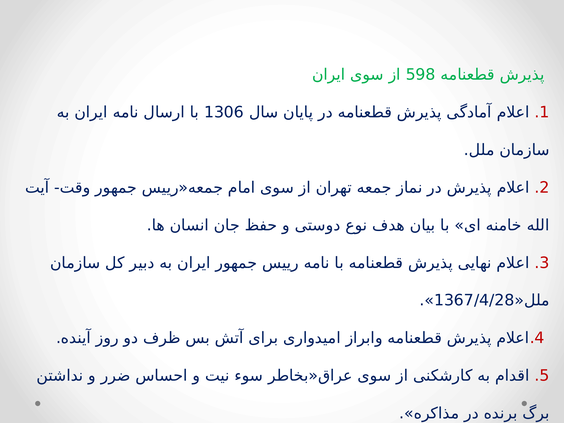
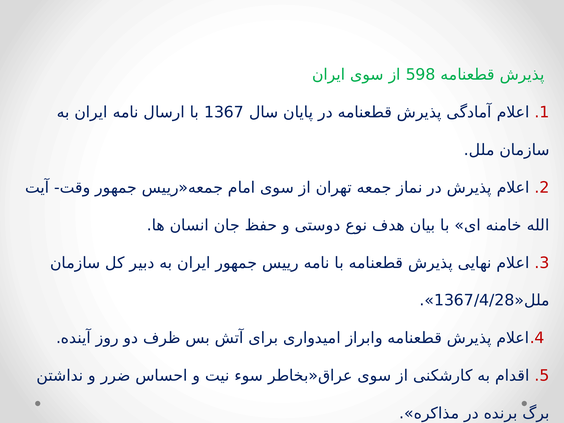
1306: 1306 -> 1367 (224, 112)
